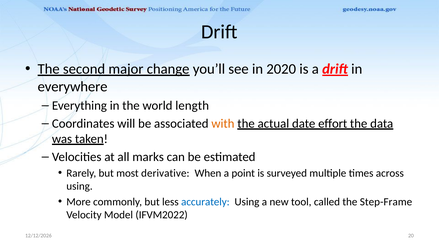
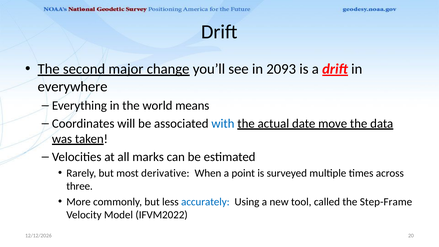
2020: 2020 -> 2093 (281, 69)
length: length -> means (192, 106)
with colour: orange -> blue (223, 123)
effort: effort -> move (333, 123)
using: using -> three (80, 186)
